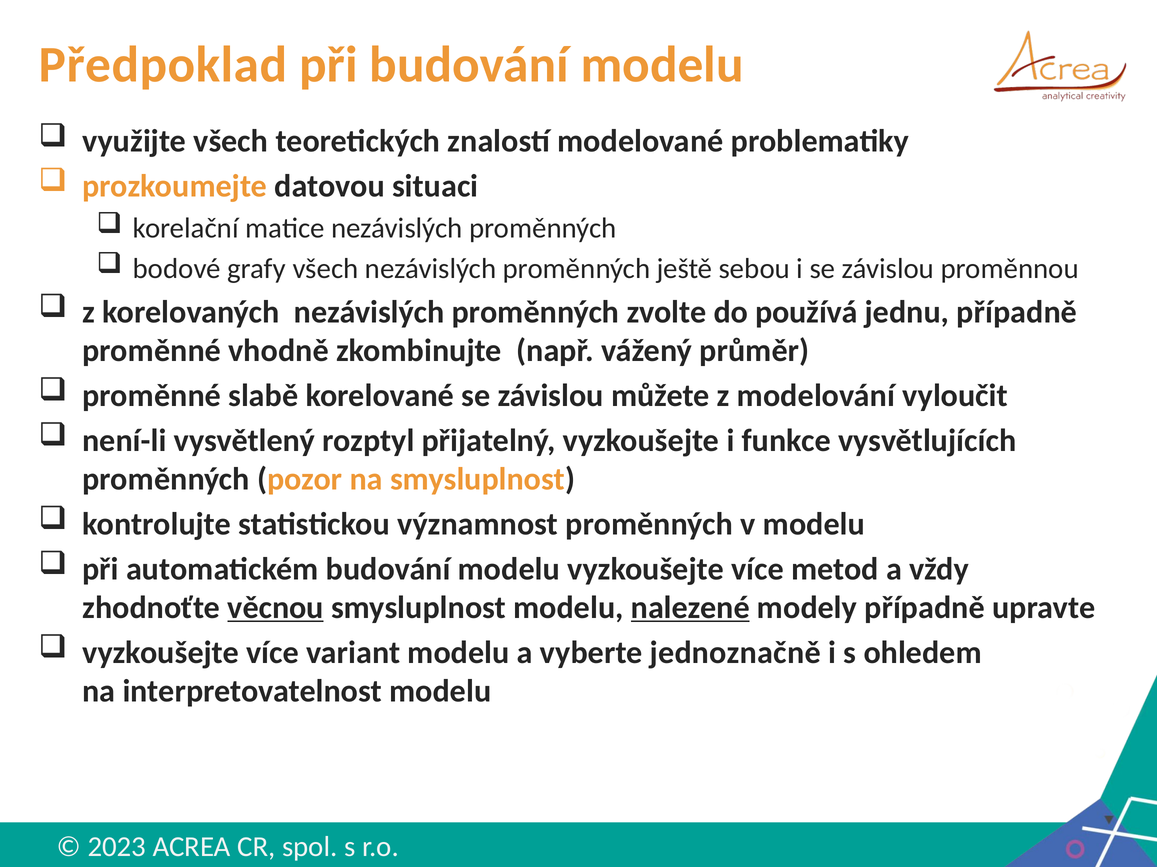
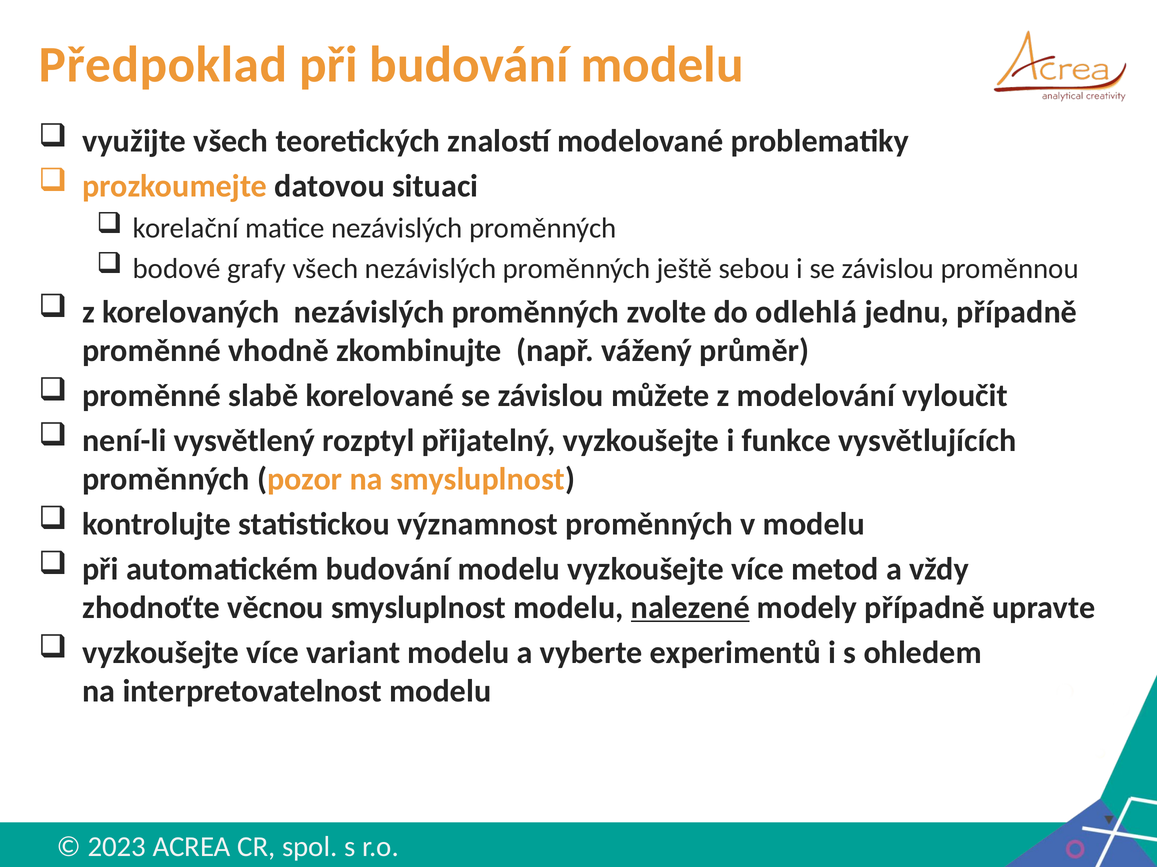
používá: používá -> odlehlá (806, 312)
věcnou underline: present -> none (276, 608)
jednoznačně: jednoznačně -> experimentů (735, 653)
